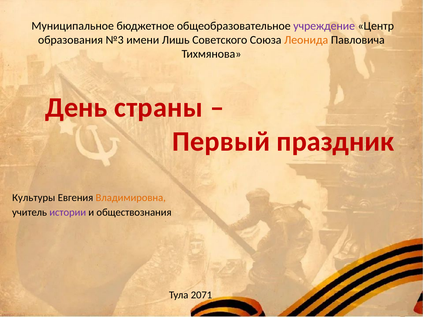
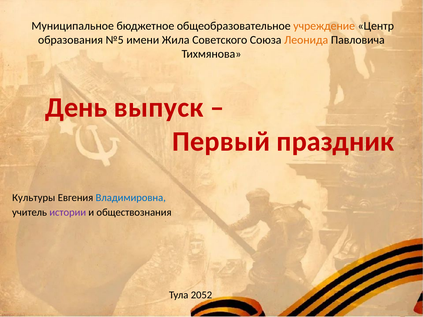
учреждение colour: purple -> orange (324, 26)
№3: №3 -> №5 (115, 40)
Лишь: Лишь -> Жила (176, 40)
страны: страны -> выпуск (159, 108)
Владимировна colour: orange -> blue (131, 198)
2071: 2071 -> 2052 (201, 295)
